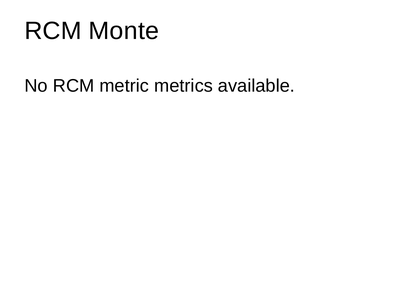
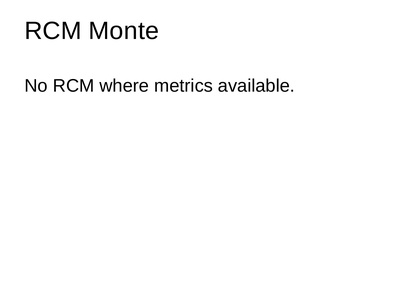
metric: metric -> where (124, 86)
